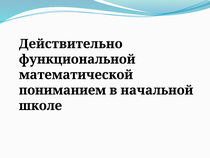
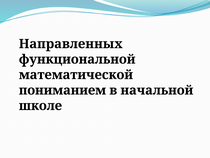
Действительно: Действительно -> Направленных (71, 44)
